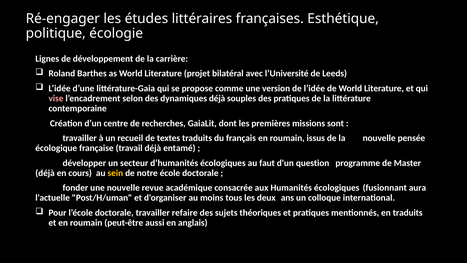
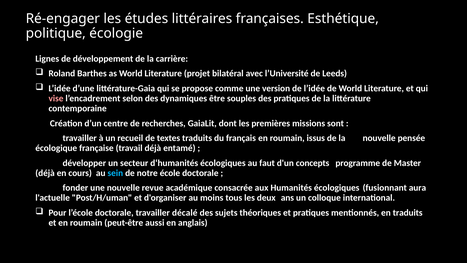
dynamiques déjà: déjà -> être (217, 98)
question: question -> concepts (313, 163)
sein colour: yellow -> light blue (115, 173)
refaire: refaire -> décalé (185, 213)
